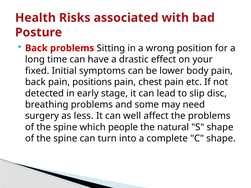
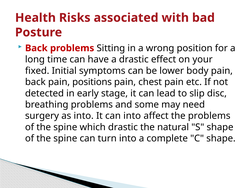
as less: less -> into (84, 116)
can well: well -> into (132, 116)
which people: people -> drastic (123, 127)
